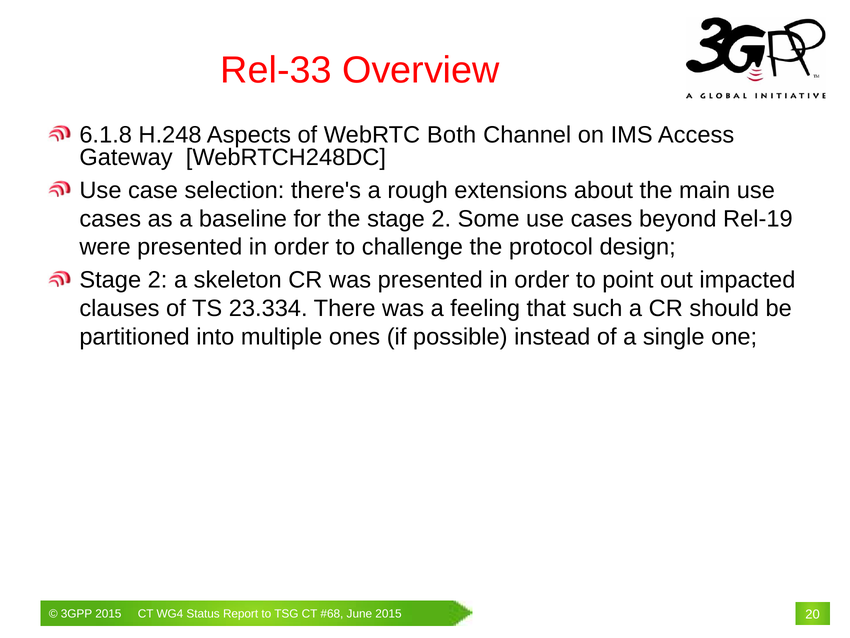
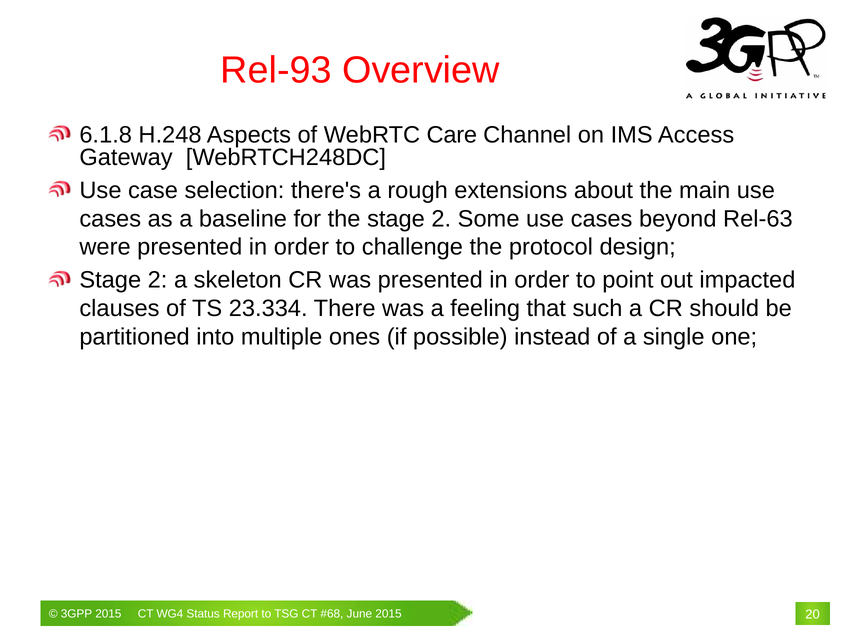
Rel-33: Rel-33 -> Rel-93 (276, 70)
Both: Both -> Care (452, 135)
Rel-19: Rel-19 -> Rel-63 (758, 219)
